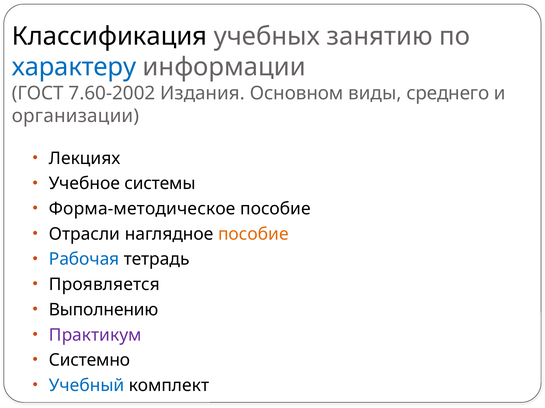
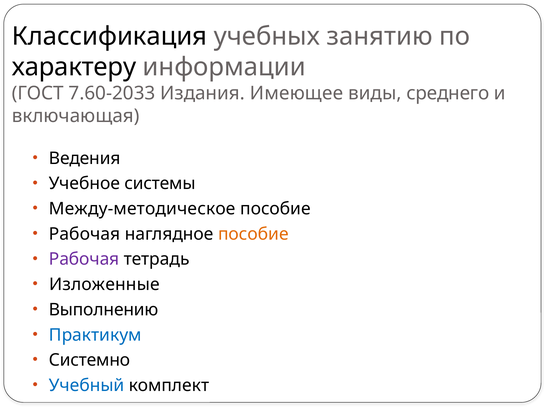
характеру colour: blue -> black (74, 67)
7.60-2002: 7.60-2002 -> 7.60-2033 (112, 93)
Основном: Основном -> Имеющее (297, 93)
организации: организации -> включающая (76, 116)
Лекциях: Лекциях -> Ведения (85, 159)
Форма-методическое: Форма-методическое -> Между-методическое (142, 209)
Отрасли: Отрасли -> Рабочая (85, 234)
Рабочая colour: blue -> purple (84, 260)
Проявляется: Проявляется -> Изложенные (104, 285)
Практикум colour: purple -> blue (95, 336)
